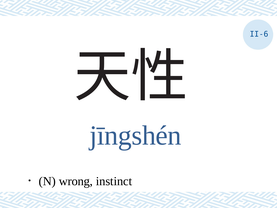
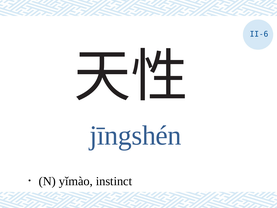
wrong: wrong -> yǐmào (76, 181)
